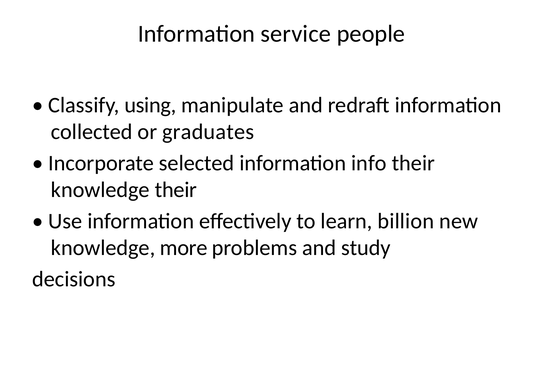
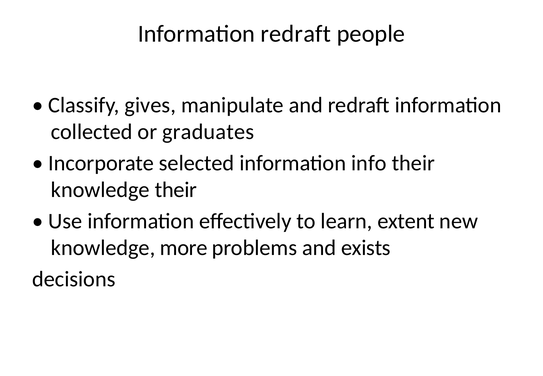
Information service: service -> redraft (296, 34)
using: using -> gives (150, 105)
billion: billion -> extent (406, 221)
study: study -> exists (366, 248)
